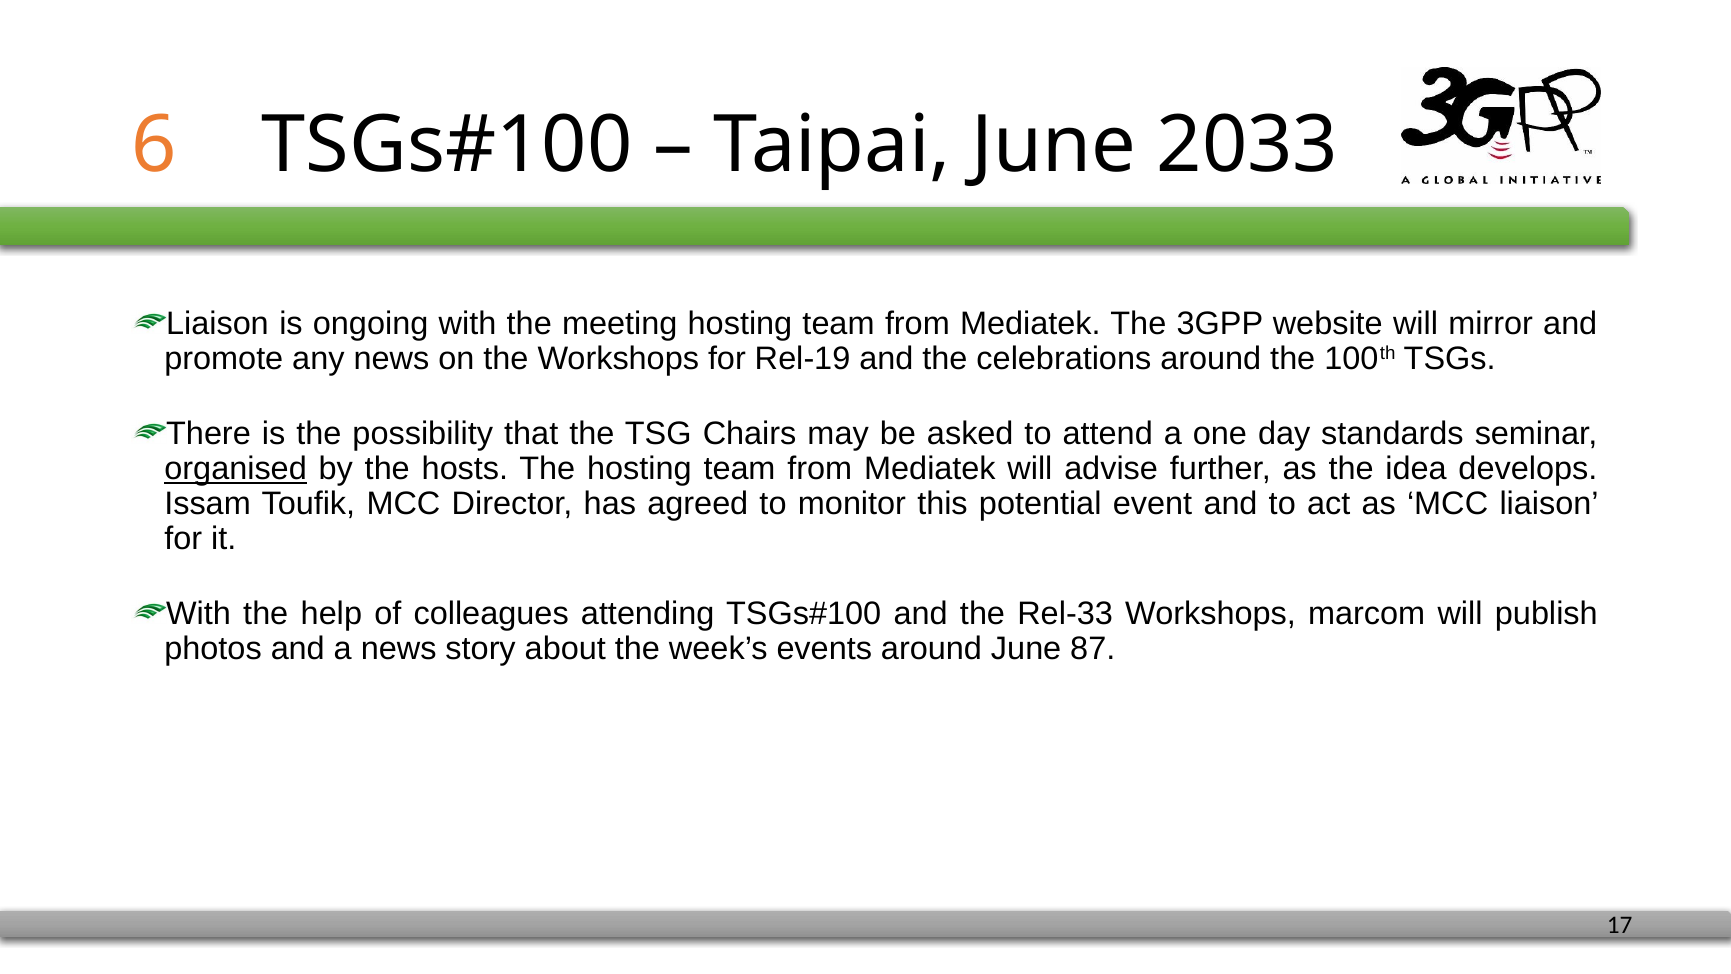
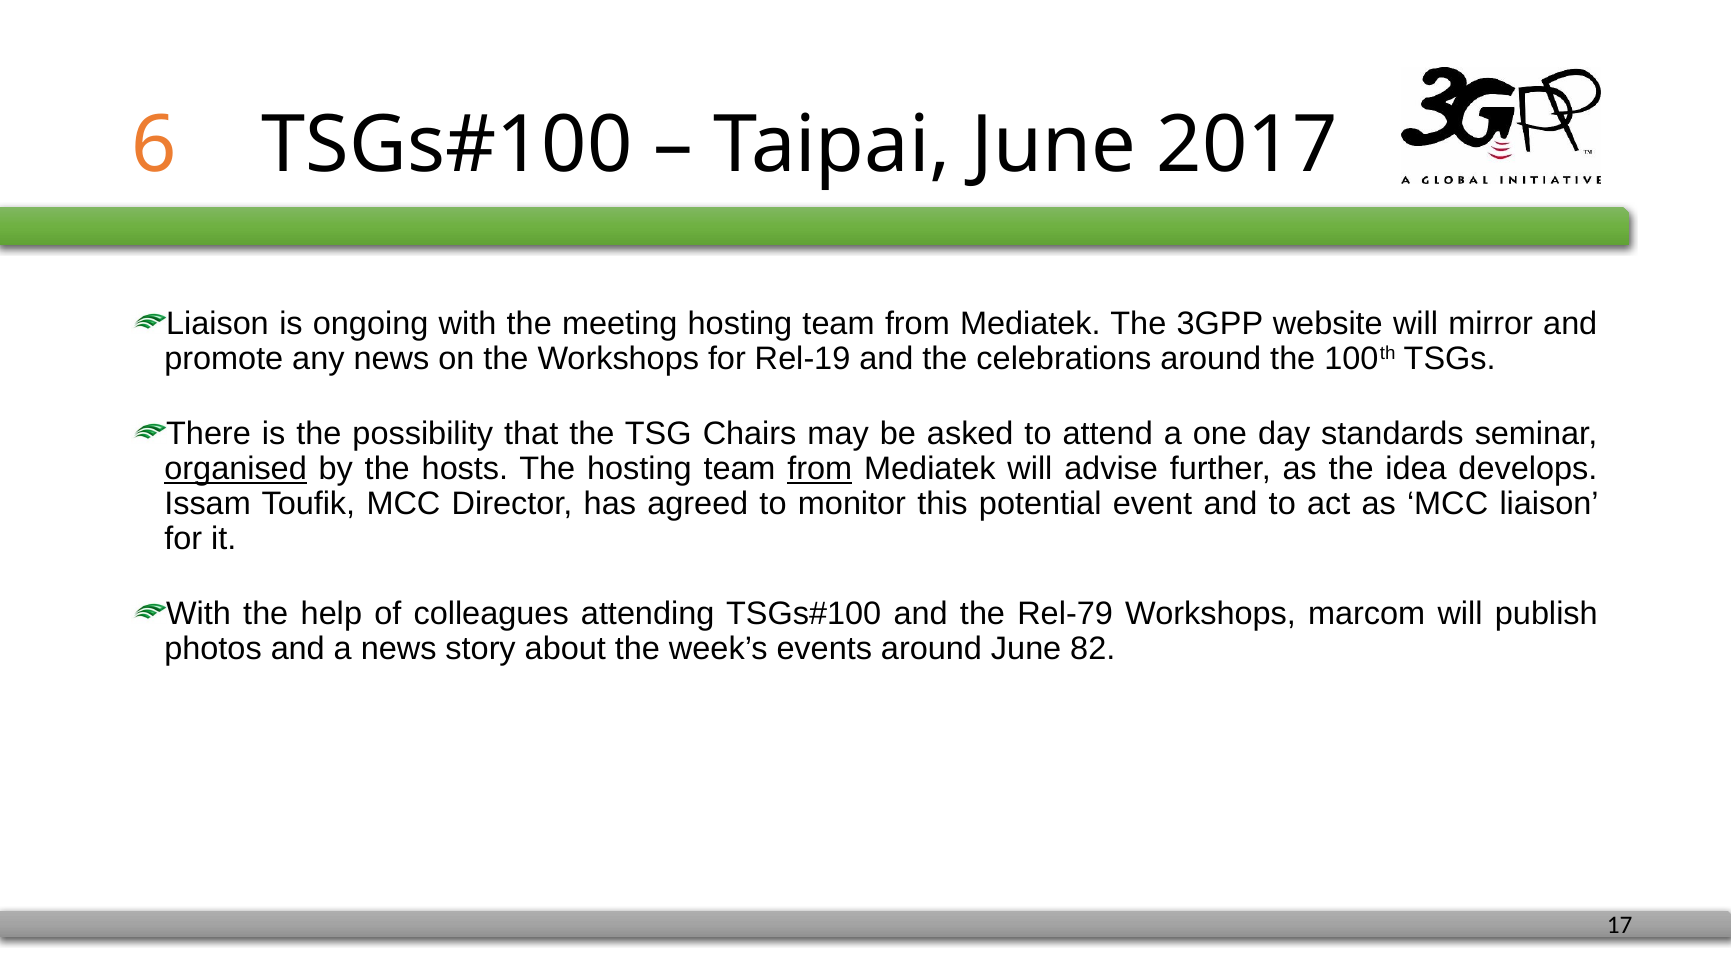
2033: 2033 -> 2017 (1247, 145)
from underline: none -> present (820, 469)
Rel-33: Rel-33 -> Rel-79 (1065, 613)
87: 87 -> 82 (1093, 648)
